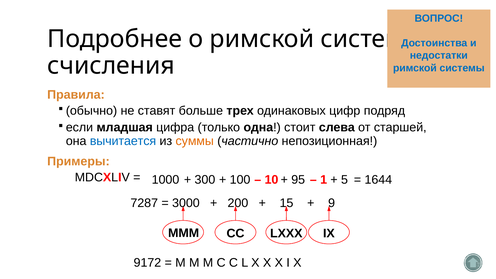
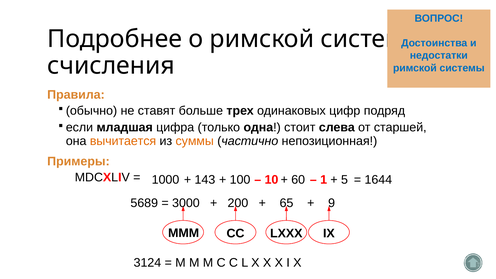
вычитается colour: blue -> orange (123, 141)
300: 300 -> 143 (205, 180)
95: 95 -> 60 (298, 180)
7287: 7287 -> 5689 (144, 203)
15: 15 -> 65 (286, 203)
9172: 9172 -> 3124 (147, 263)
